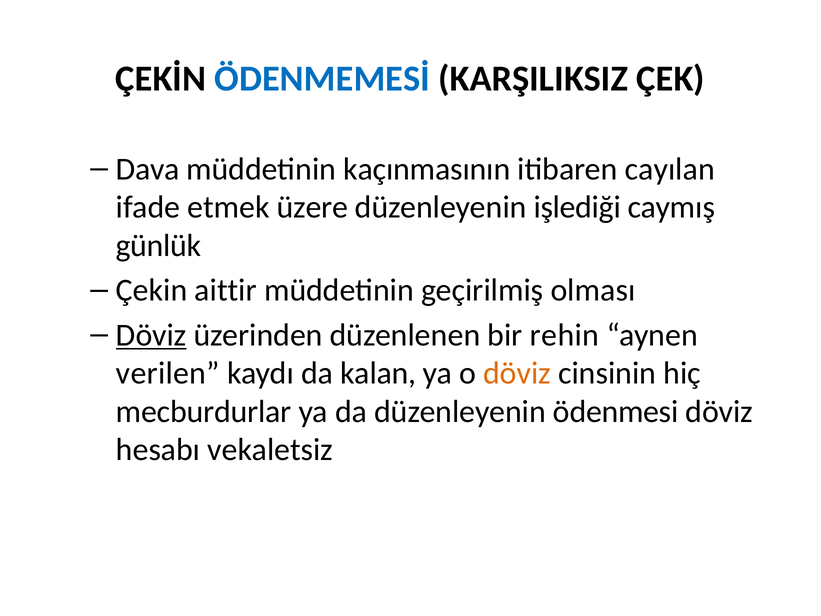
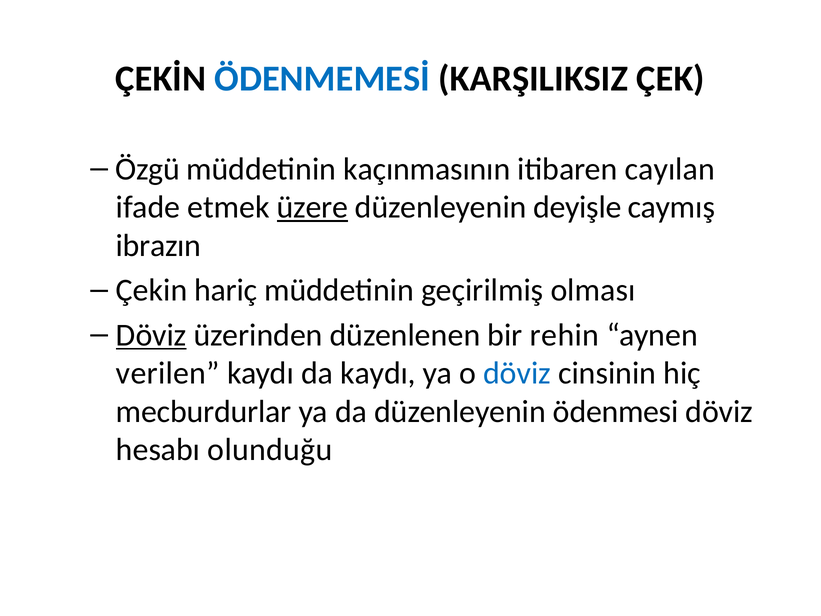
Dava: Dava -> Özgü (148, 169)
üzere underline: none -> present (312, 207)
işlediği: işlediği -> deyişle (577, 207)
günlük: günlük -> ibrazın (158, 246)
aittir: aittir -> hariç (226, 290)
da kalan: kalan -> kaydı (378, 373)
döviz colour: orange -> blue (517, 373)
vekaletsiz: vekaletsiz -> olunduğu (270, 450)
